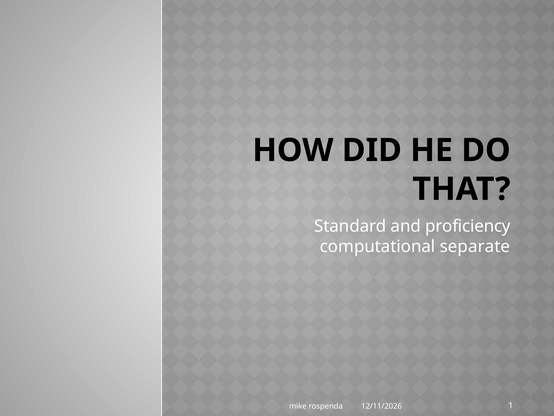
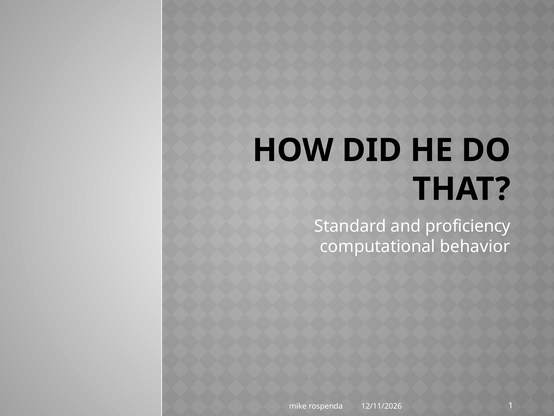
separate: separate -> behavior (475, 246)
